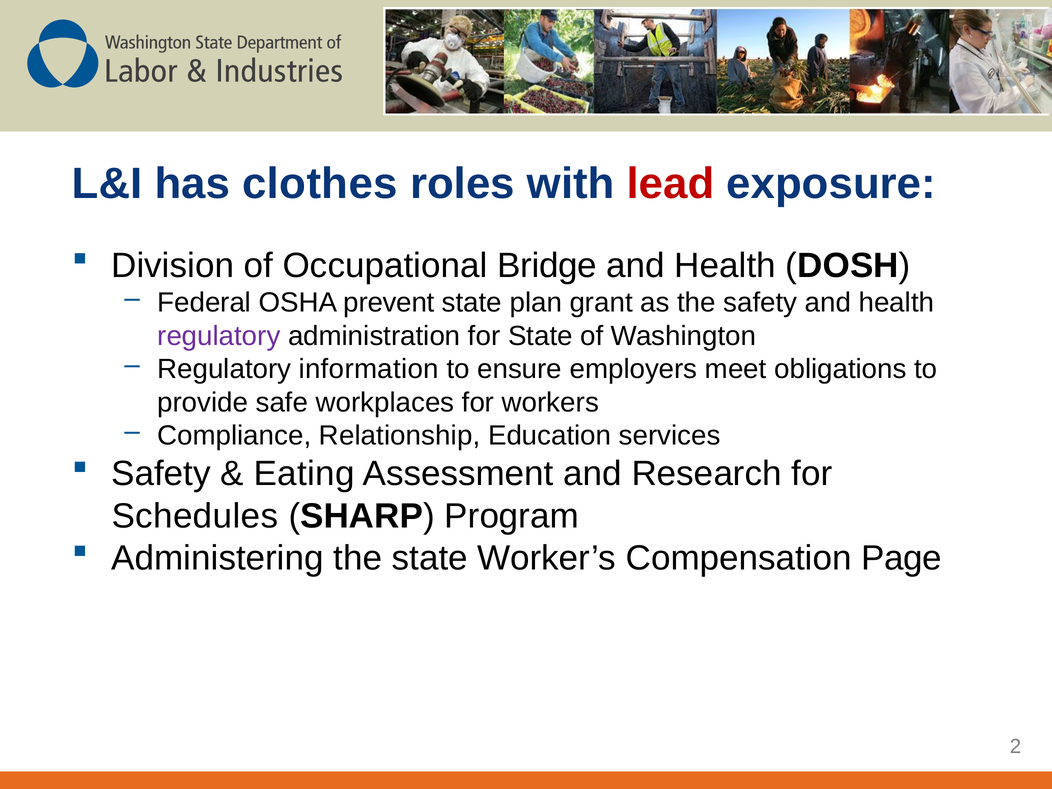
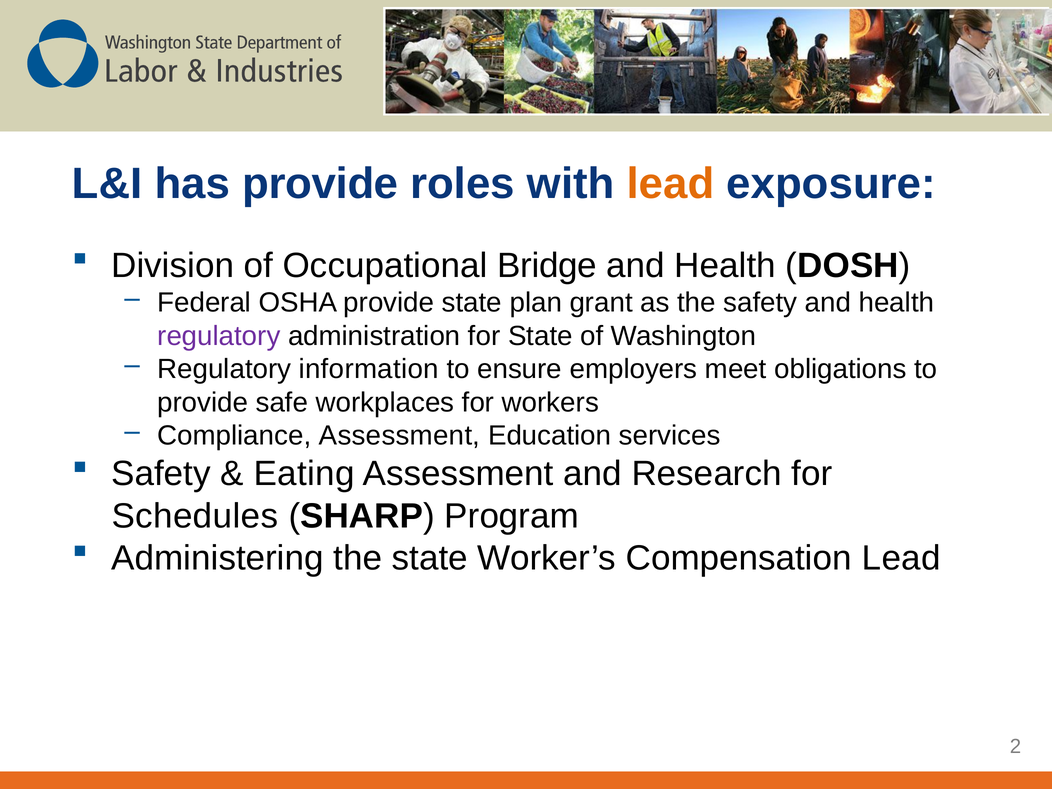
has clothes: clothes -> provide (320, 184)
lead colour: red -> orange (671, 184)
OSHA prevent: prevent -> provide (389, 303)
Compliance Relationship: Relationship -> Assessment (400, 436)
Compensation Page: Page -> Lead (901, 558)
